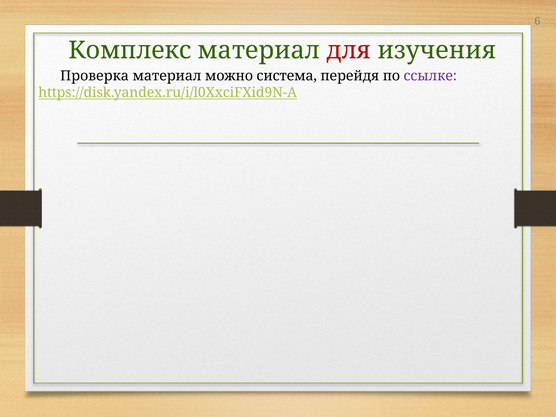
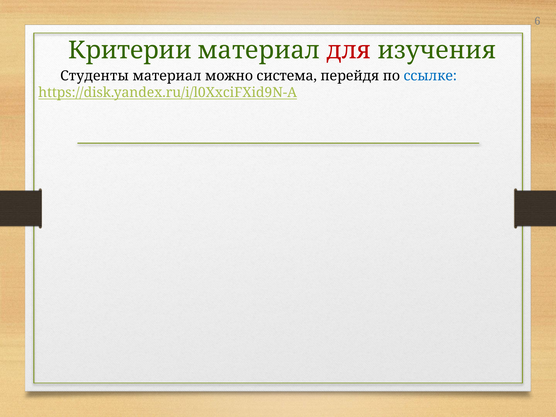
Комплекс: Комплекс -> Критерии (130, 50)
Проверка: Проверка -> Студенты (95, 76)
ссылке colour: purple -> blue (430, 76)
